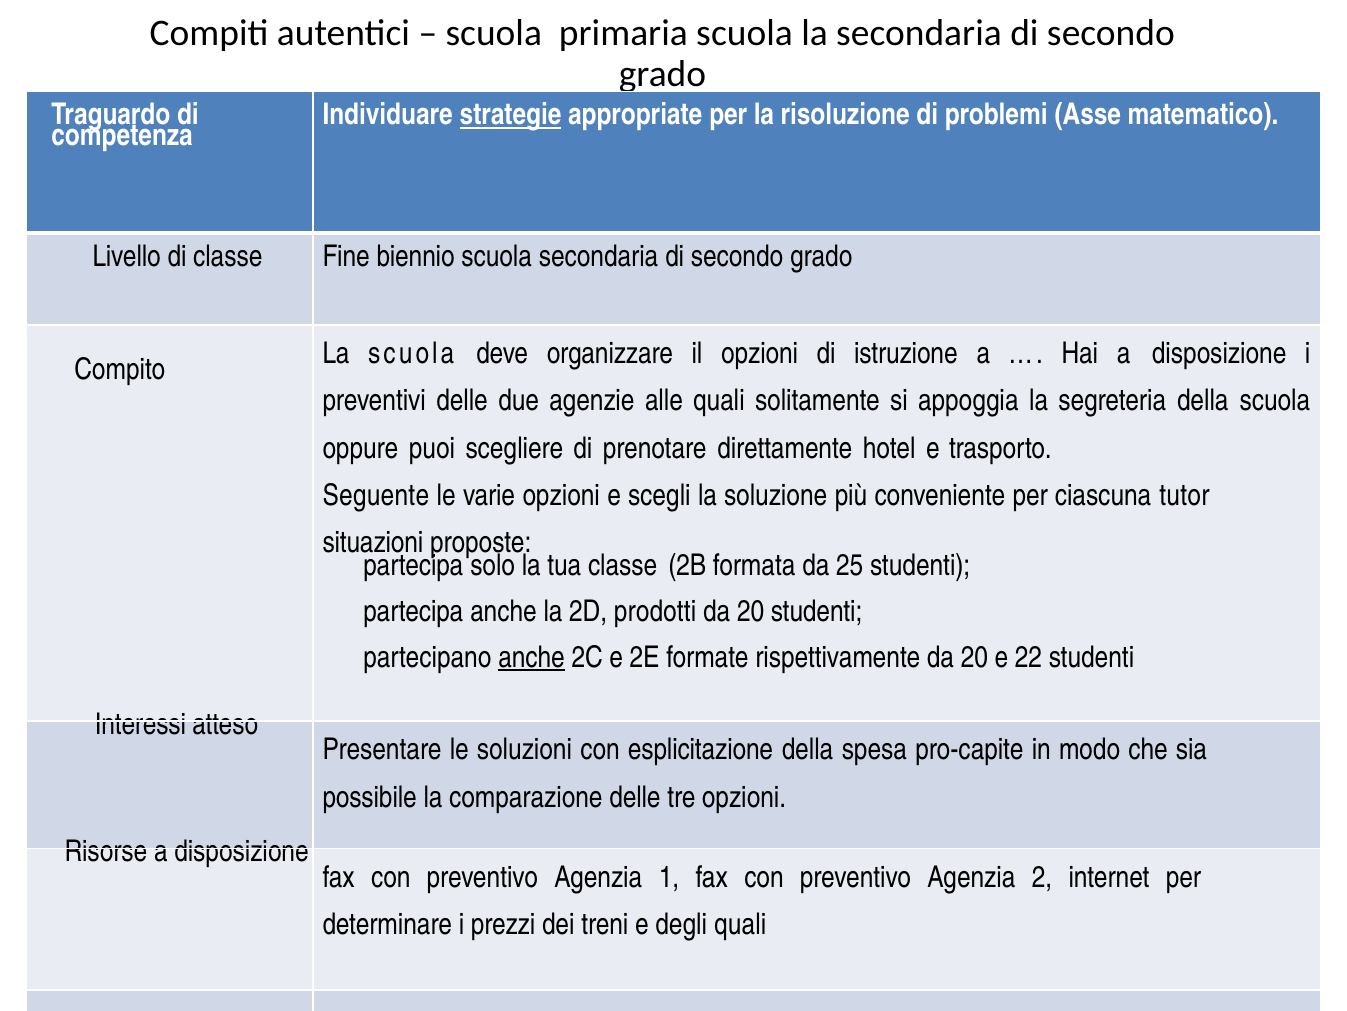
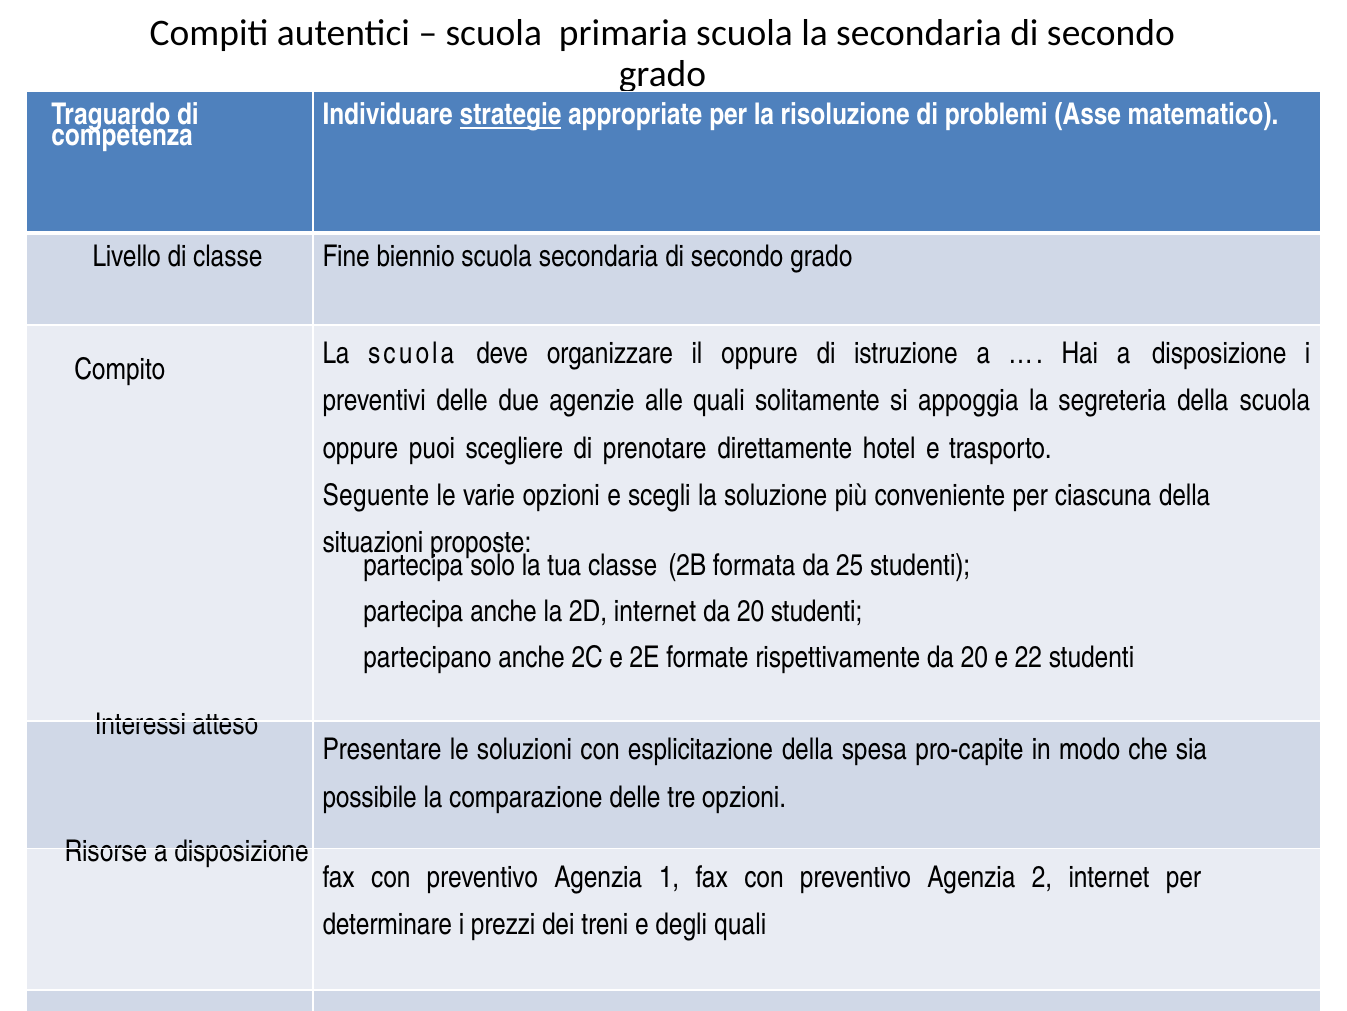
il opzioni: opzioni -> oppure (759, 354)
ciascuna tutor: tutor -> della (1185, 495)
2D prodotti: prodotti -> internet (655, 611)
anche underline: present -> none (532, 657)
